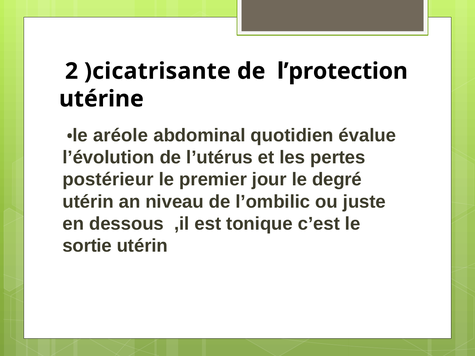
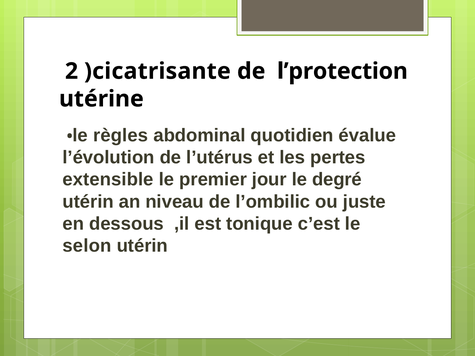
aréole: aréole -> règles (121, 135)
postérieur: postérieur -> extensible (108, 180)
sortie: sortie -> selon (87, 246)
